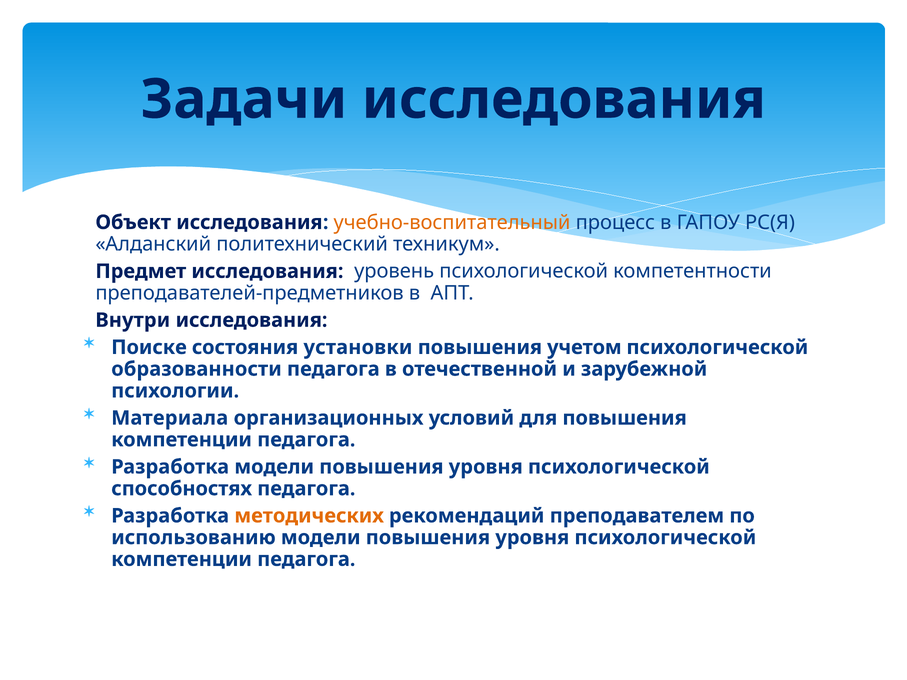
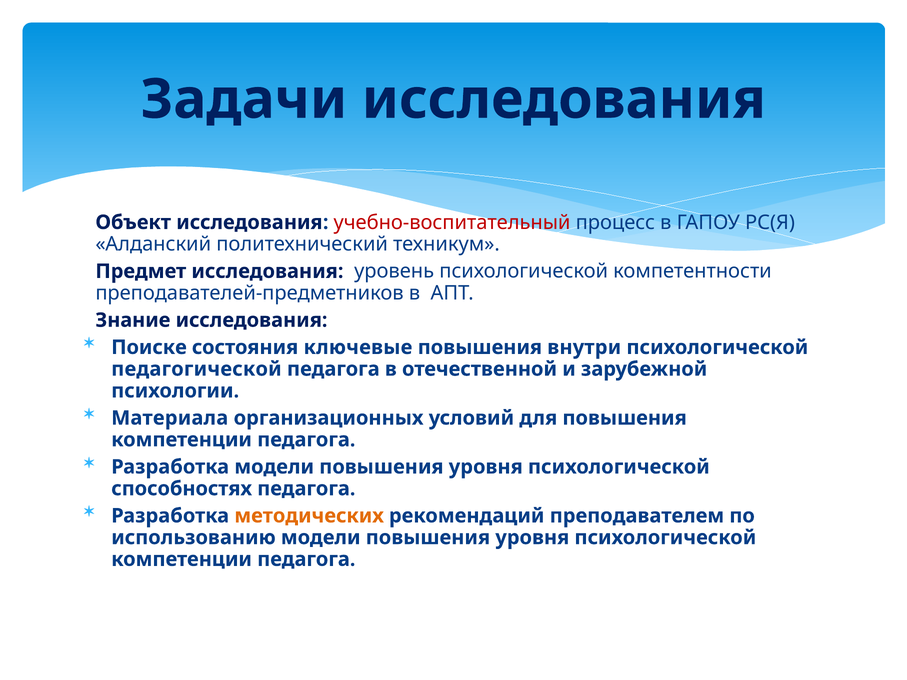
учебно-воспитательный colour: orange -> red (452, 222)
Внутри: Внутри -> Знание (133, 320)
установки: установки -> ключевые (358, 347)
учетом: учетом -> внутри (584, 347)
образованности: образованности -> педагогической (196, 369)
